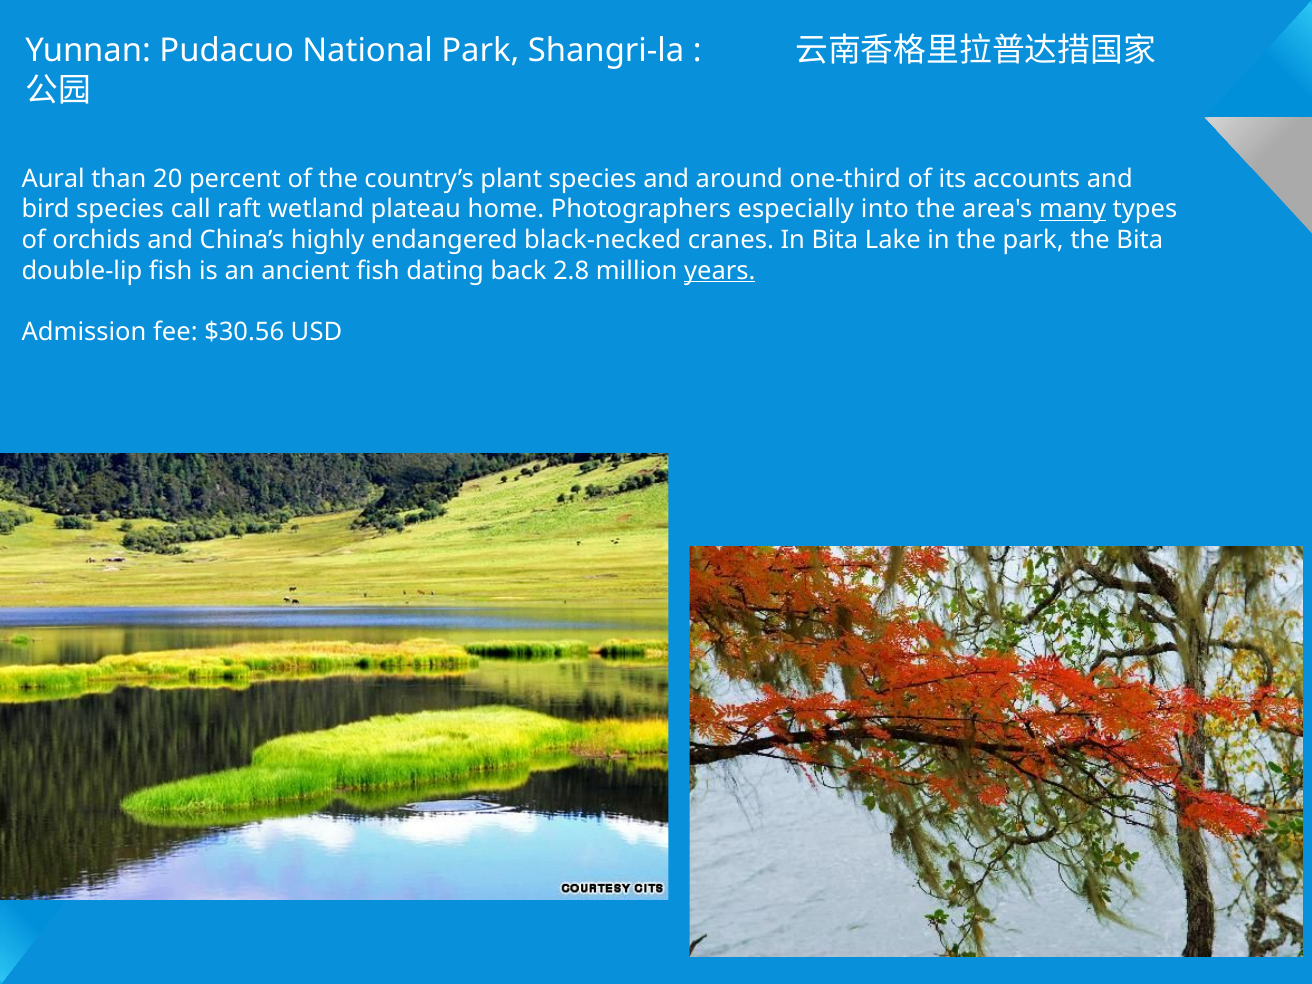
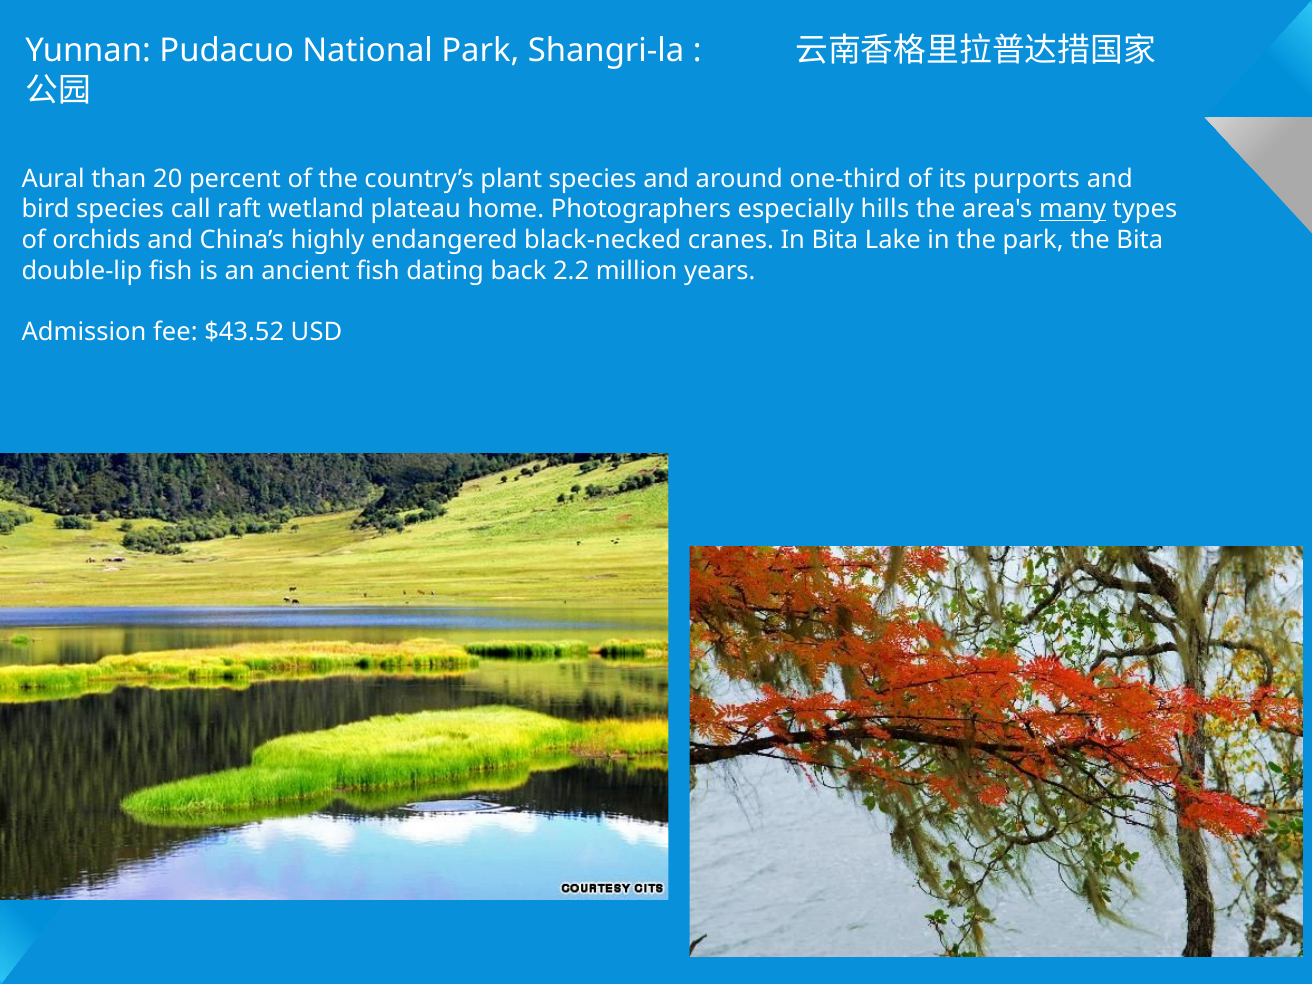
accounts: accounts -> purports (1027, 179)
into: into -> hills (885, 209)
2.8: 2.8 -> 2.2 (571, 271)
years underline: present -> none (720, 271)
$30.56: $30.56 -> $43.52 (244, 332)
